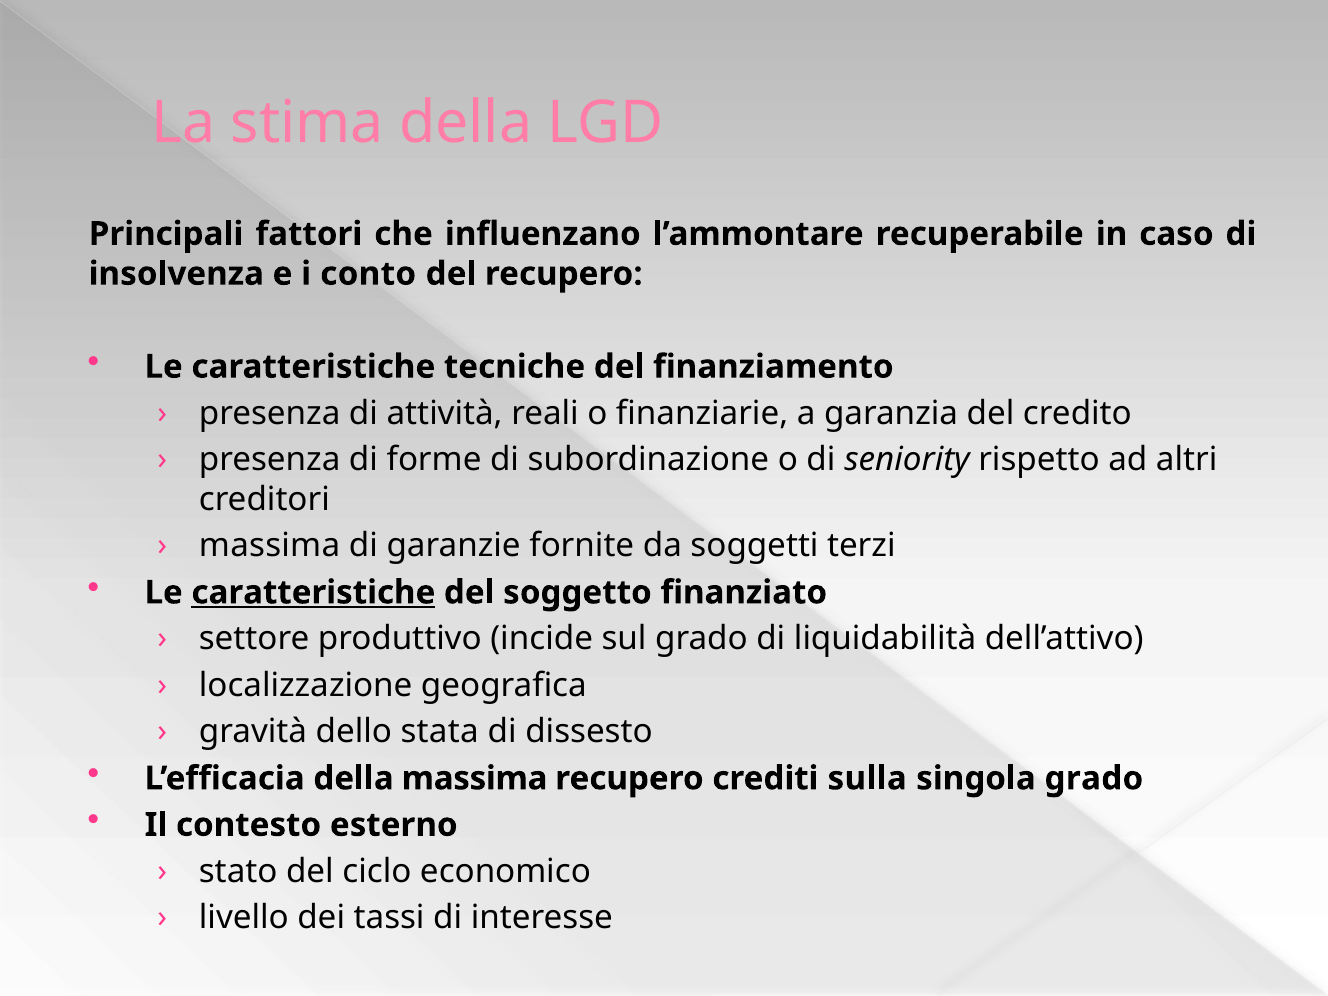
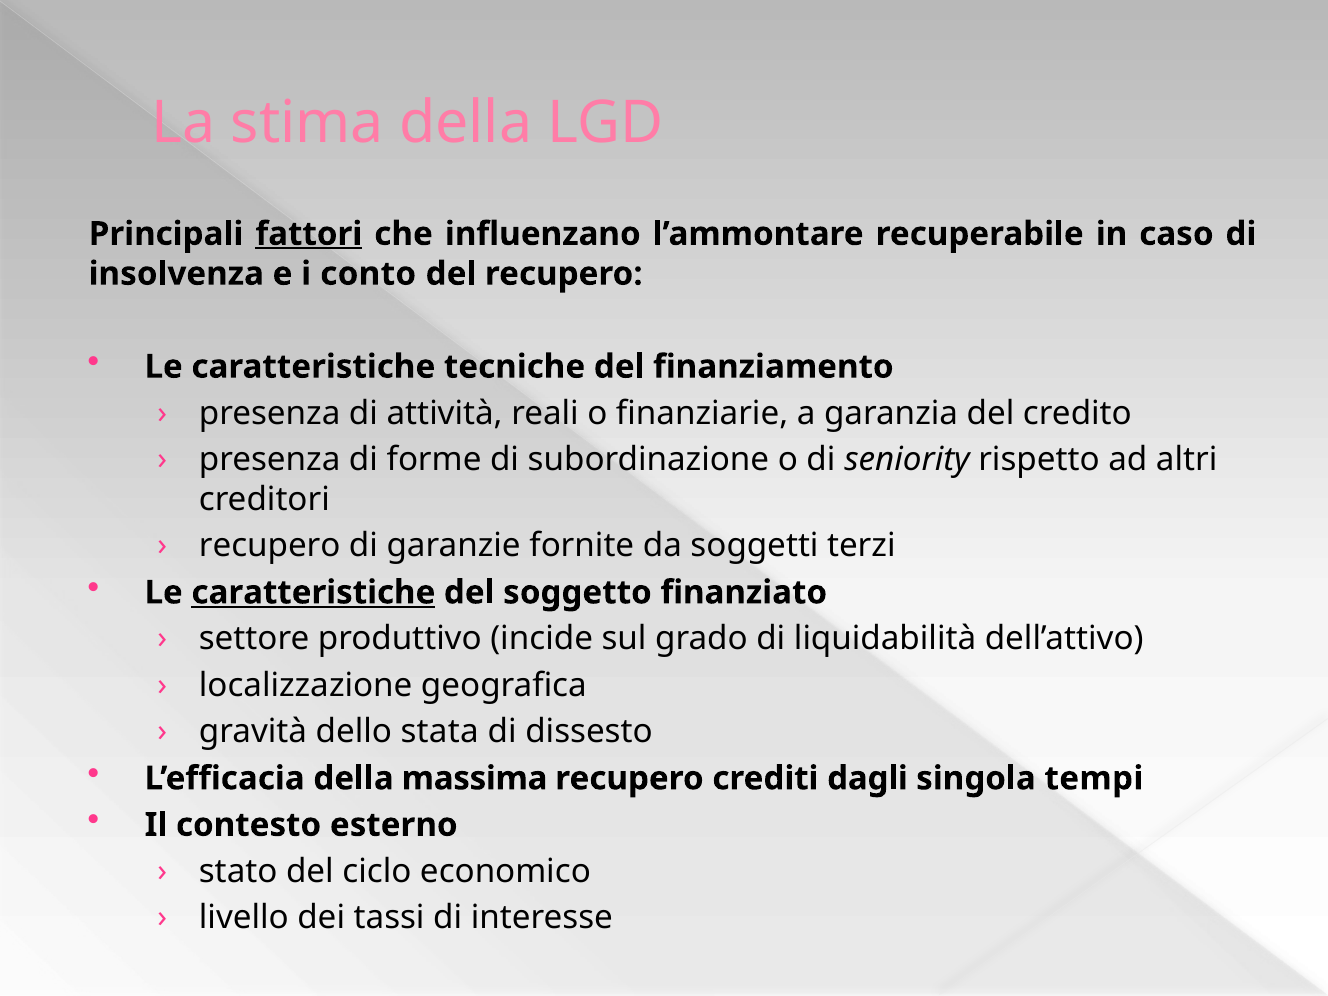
fattori underline: none -> present (309, 234)
massima: massima -> recupero (270, 546)
sulla: sulla -> dagli (867, 778)
singola grado: grado -> tempi (1094, 778)
